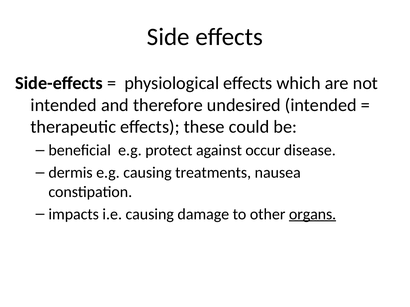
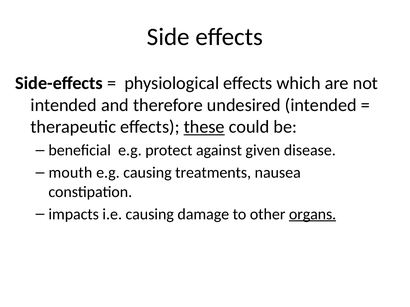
these underline: none -> present (204, 127)
occur: occur -> given (263, 151)
dermis: dermis -> mouth (70, 173)
